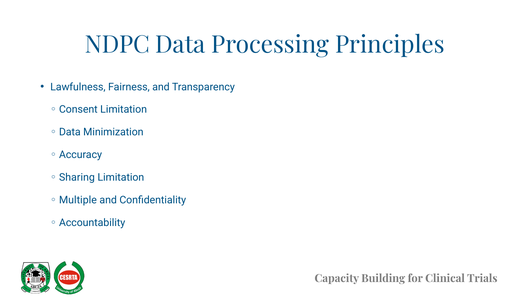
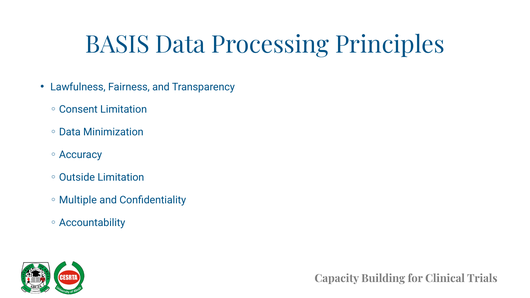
NDPC: NDPC -> BASIS (117, 45)
Sharing: Sharing -> Outside (77, 178)
